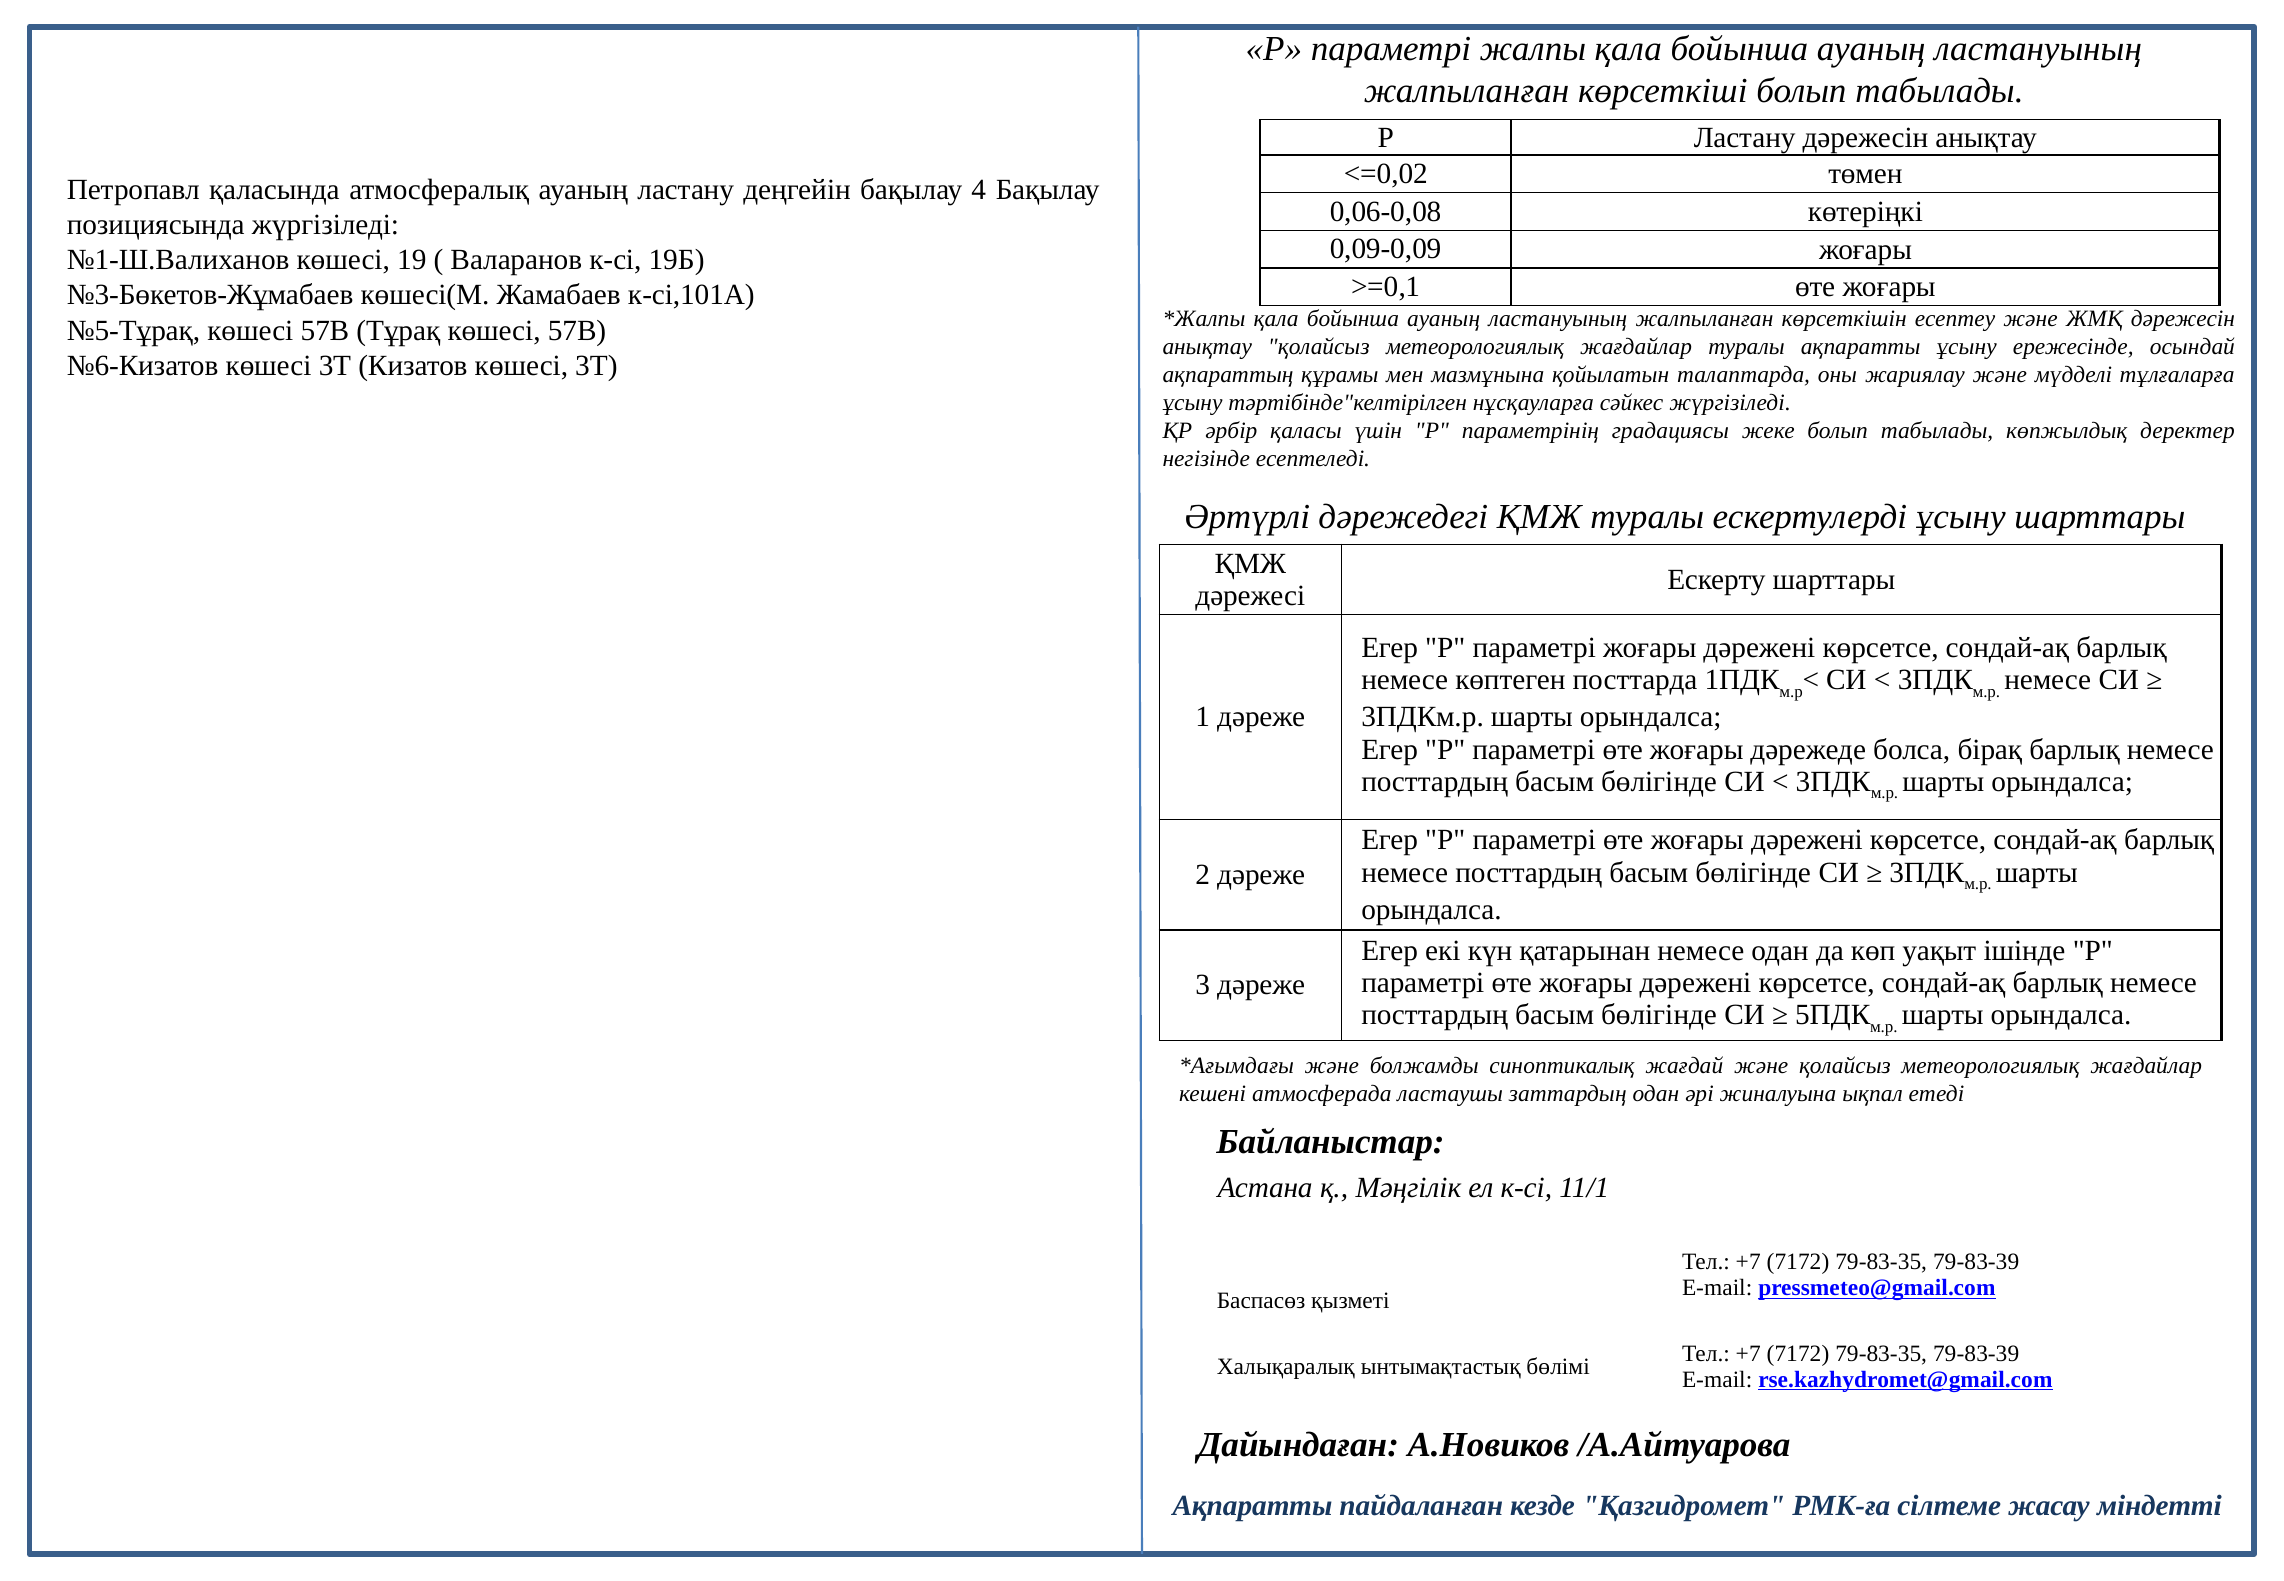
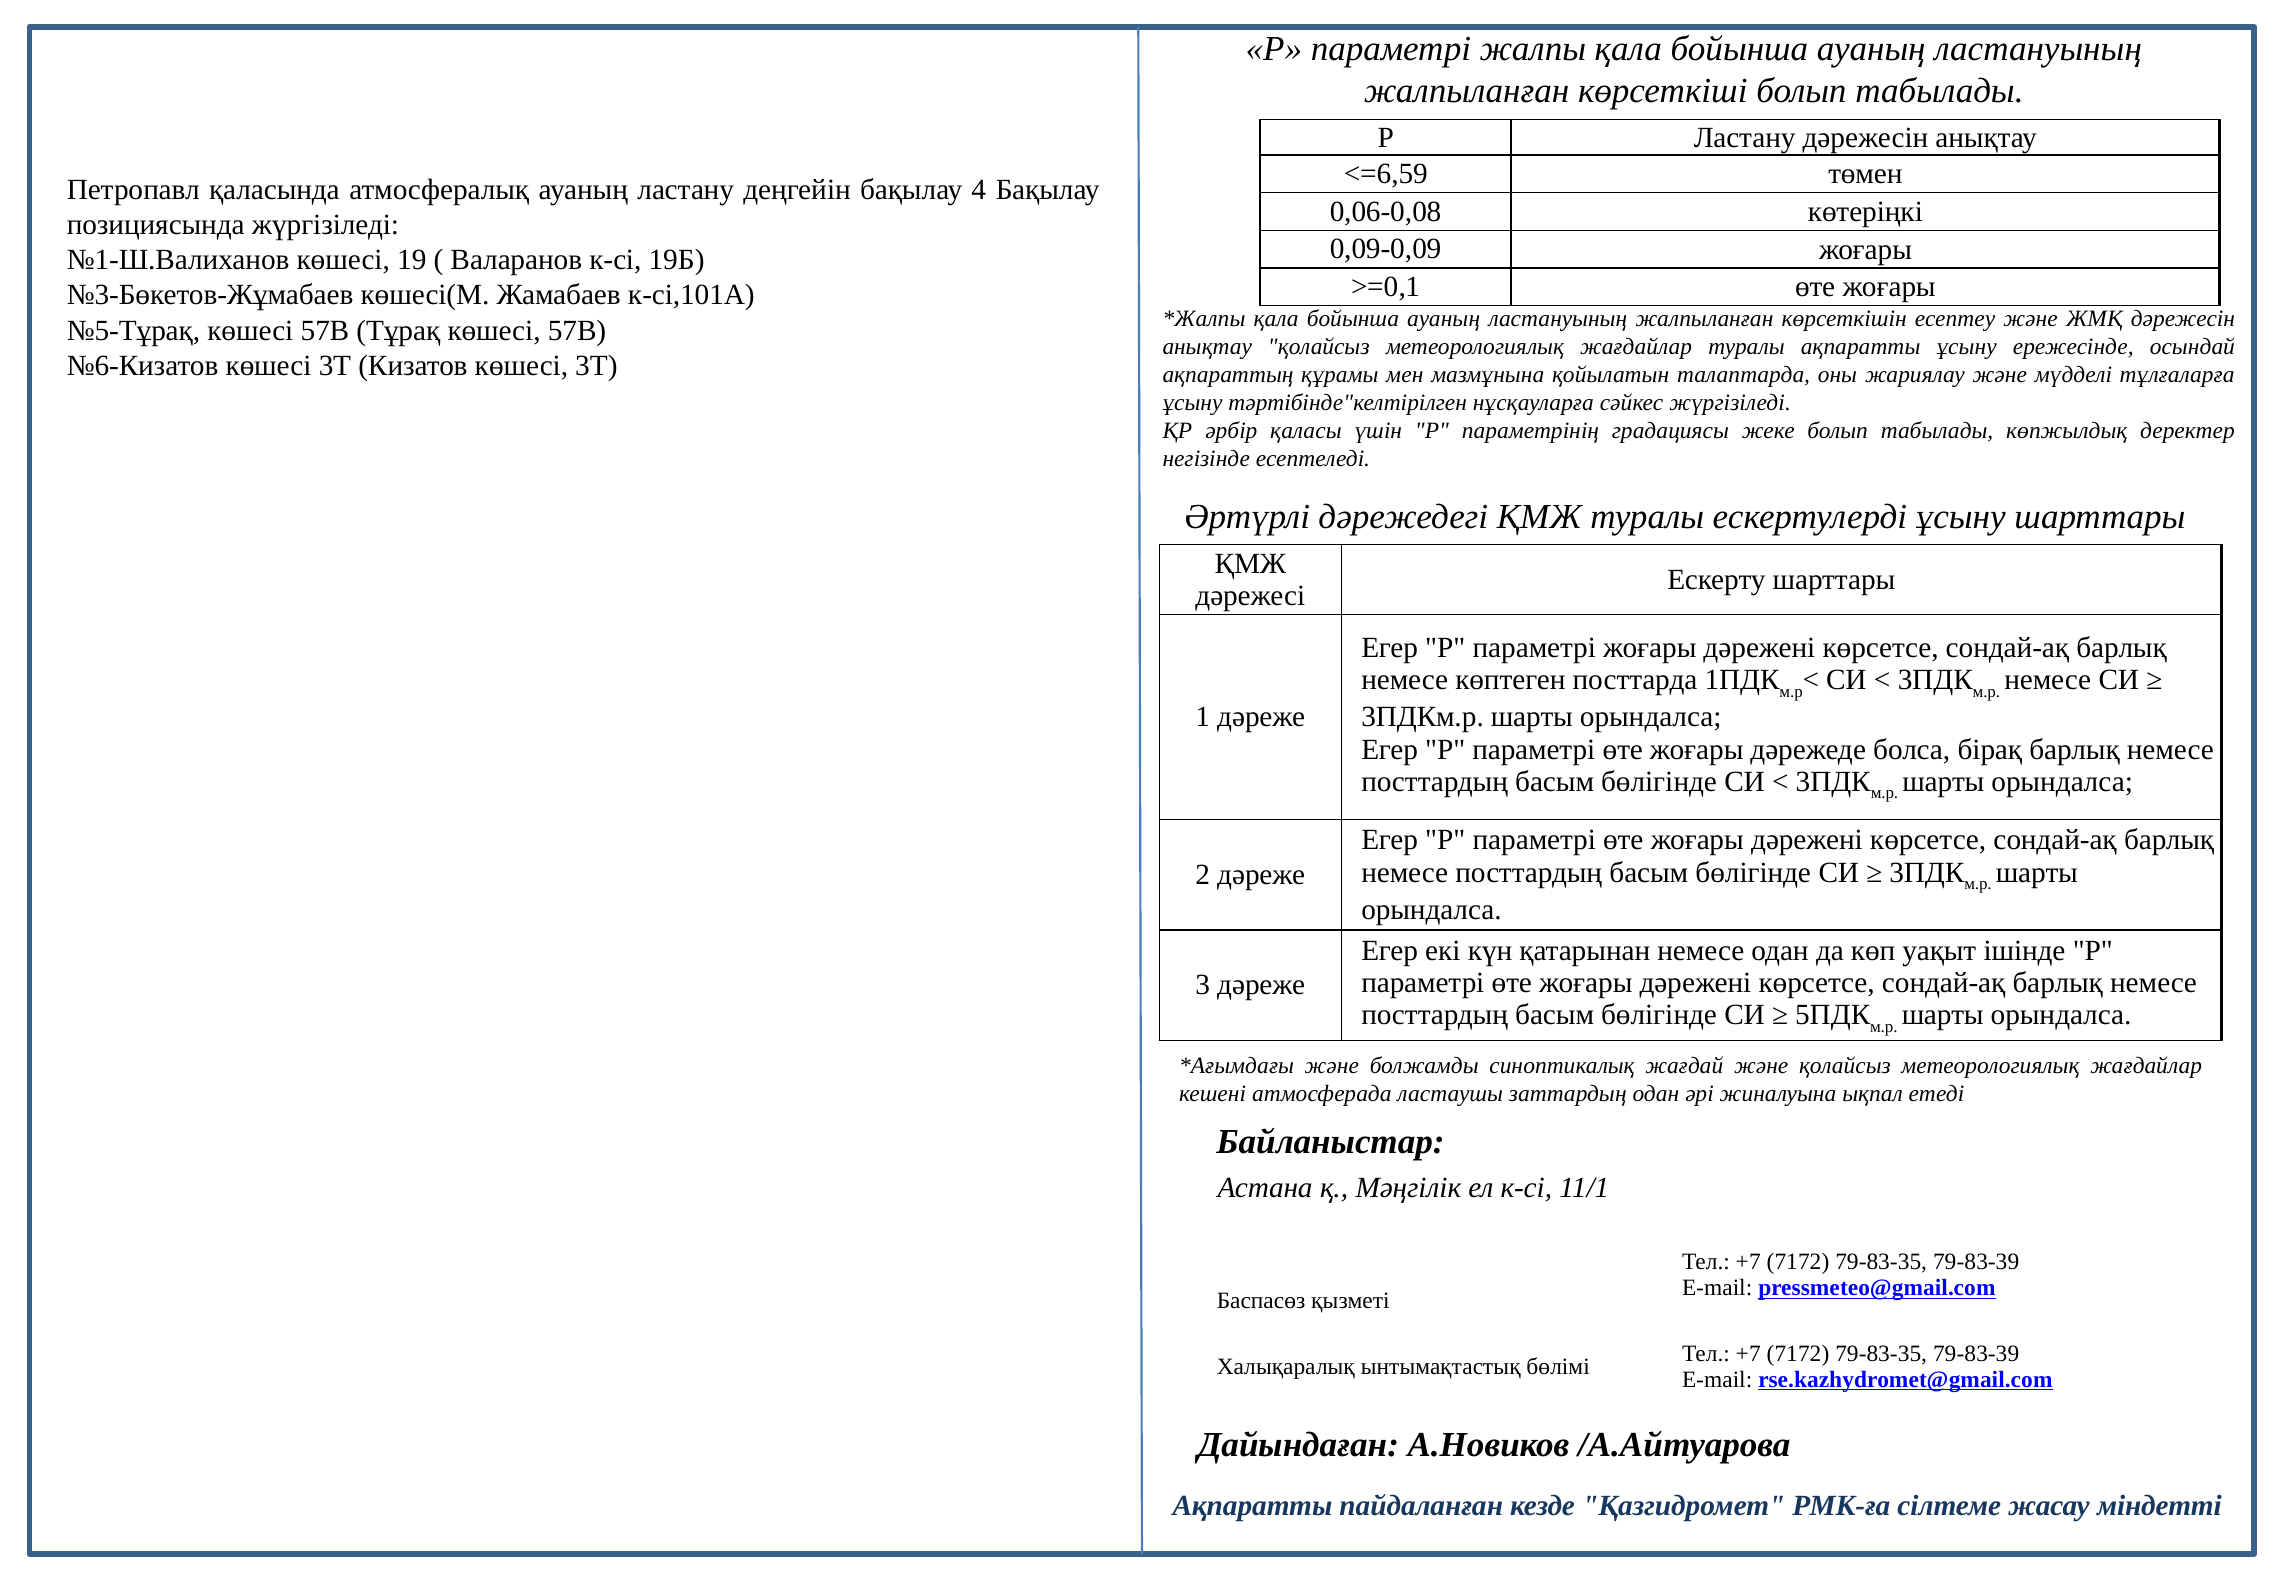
<=0,02: <=0,02 -> <=6,59 (1386, 174)
